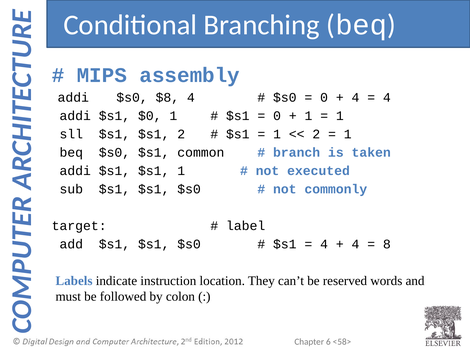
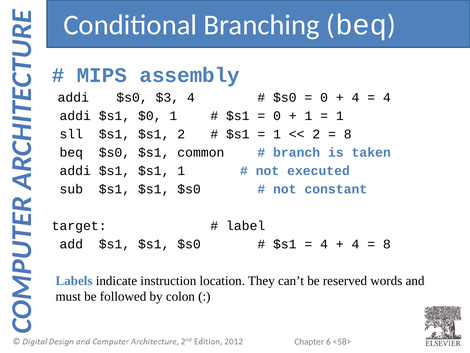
$8: $8 -> $3 (167, 98)
1: 1 -> 8 (348, 134)
commonly: commonly -> constant (336, 189)
